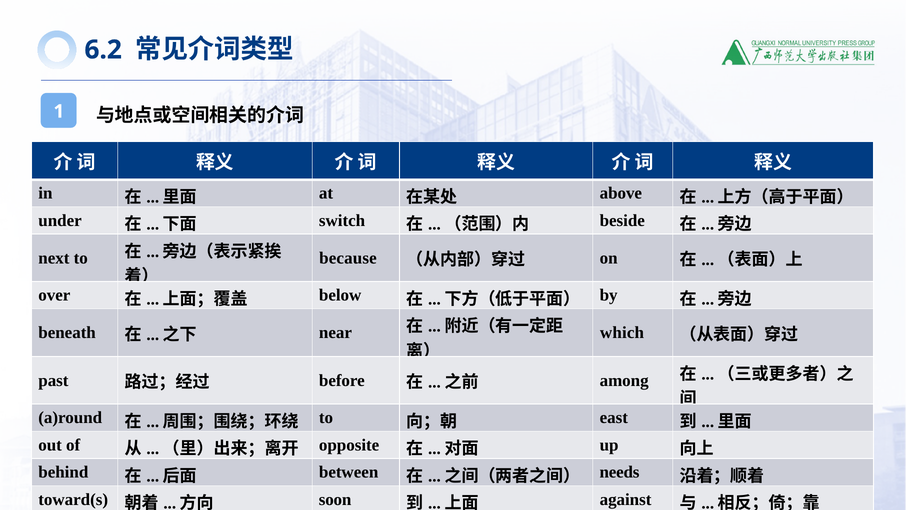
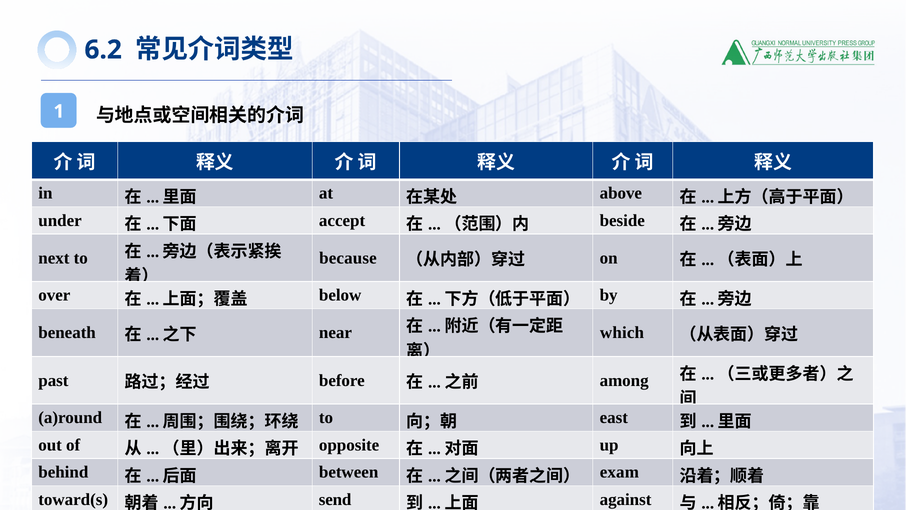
switch: switch -> accept (342, 220)
needs: needs -> exam (619, 472)
soon: soon -> send (335, 499)
